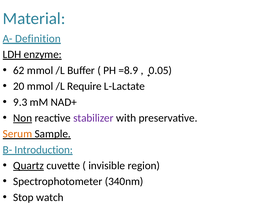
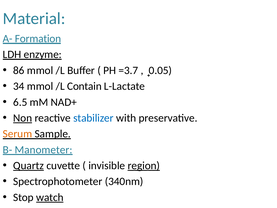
Definition: Definition -> Formation (38, 39)
62: 62 -> 86 (19, 70)
=8.9: =8.9 -> =3.7 (128, 70)
20: 20 -> 34 (19, 86)
Require: Require -> Contain (84, 86)
9.3: 9.3 -> 6.5 (20, 102)
stabilizer colour: purple -> blue (93, 118)
Introduction: Introduction -> Manometer (44, 150)
region underline: none -> present (144, 165)
watch underline: none -> present (50, 197)
